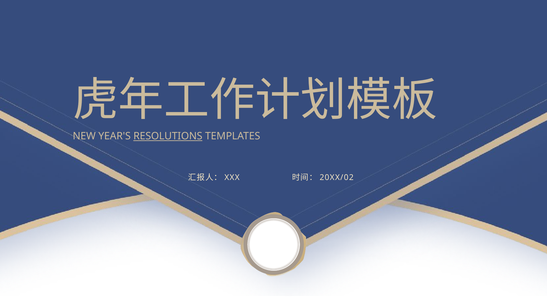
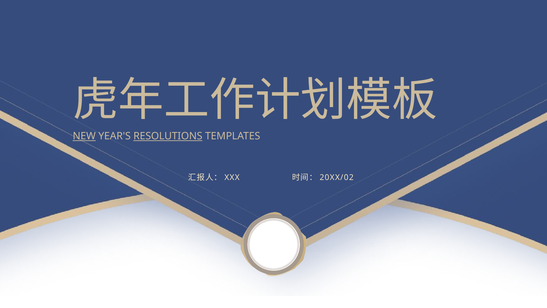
NEW underline: none -> present (84, 136)
